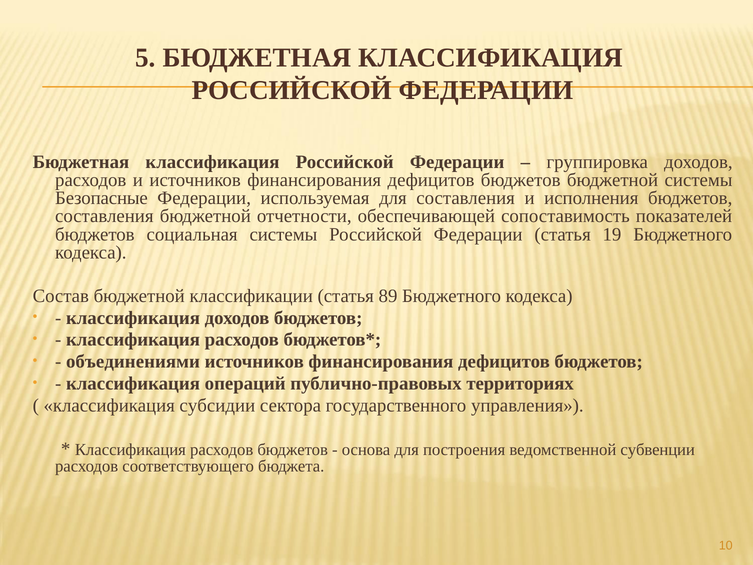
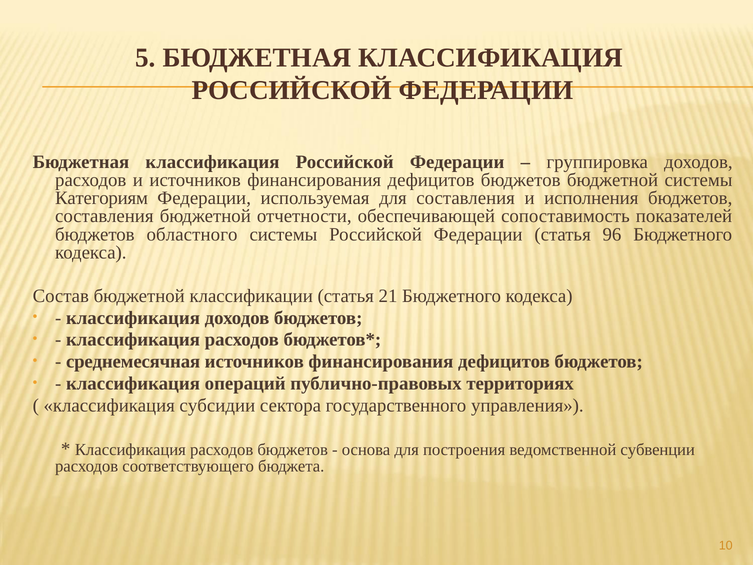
Безопасные: Безопасные -> Категориям (102, 198)
социальная: социальная -> областного (192, 234)
19: 19 -> 96 (612, 234)
89: 89 -> 21 (388, 296)
объединениями: объединениями -> среднемесячная (133, 361)
